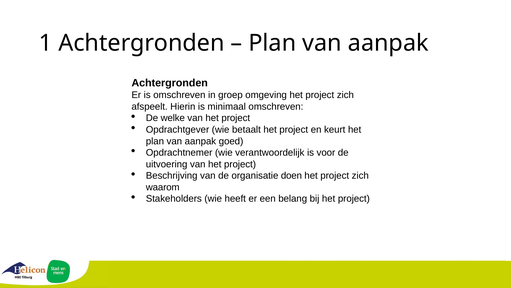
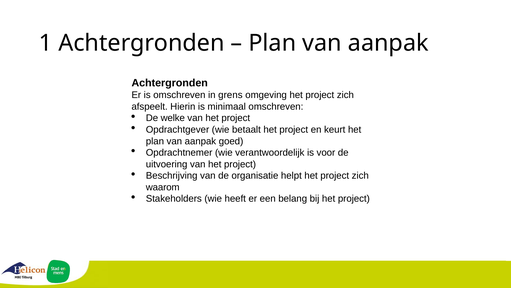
groep: groep -> grens (230, 95)
doen: doen -> helpt (291, 175)
